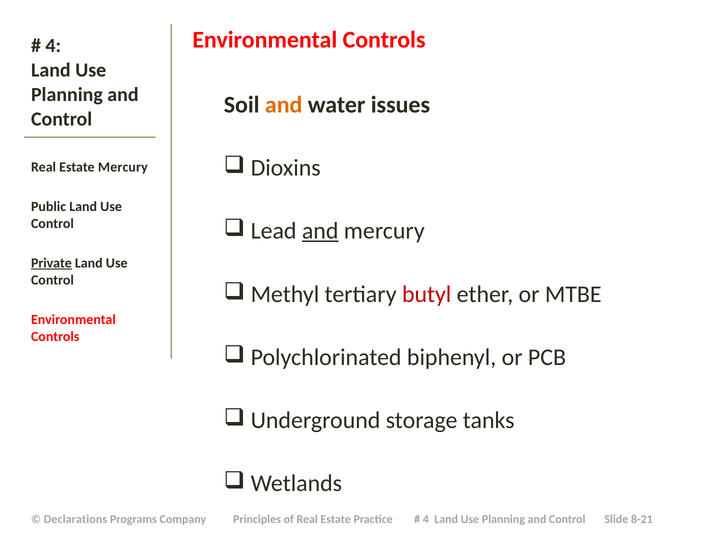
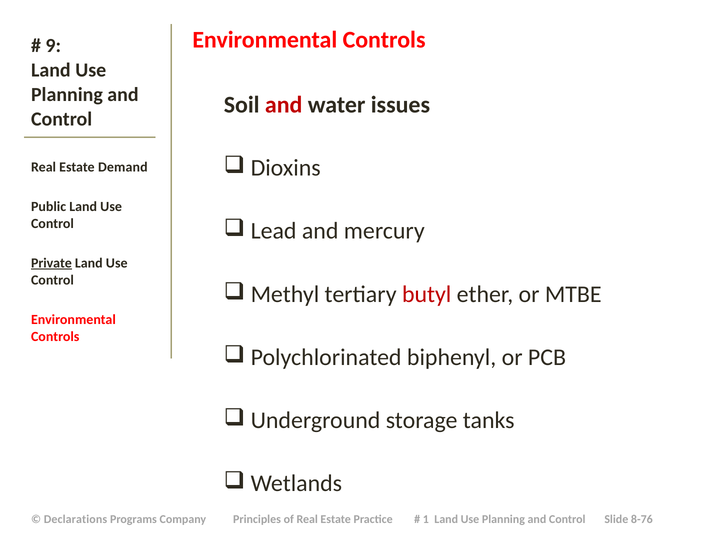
4: 4 -> 9 (53, 46)
and colour: orange -> red (284, 105)
Estate Mercury: Mercury -> Demand (123, 167)
and underline: present -> none (320, 231)
4: 4 -> 1 (426, 519)
8-21: 8-21 -> 8-76 (642, 519)
